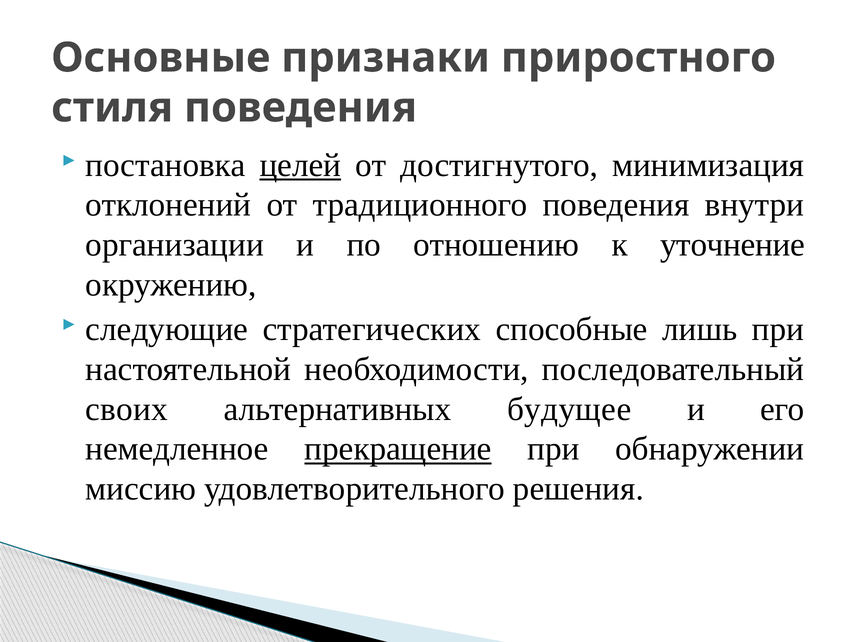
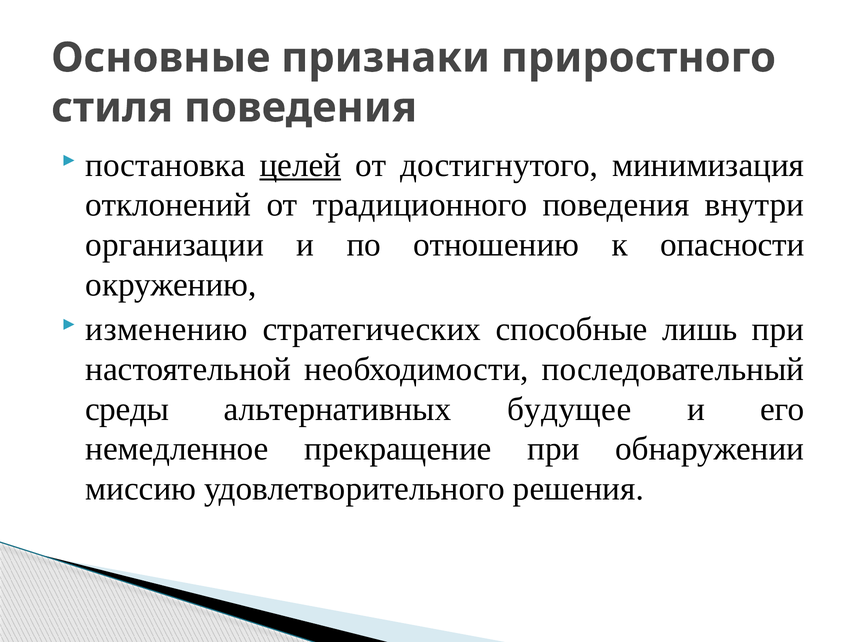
уточнение: уточнение -> опасности (732, 245)
следующие: следующие -> изменению (167, 329)
своих: своих -> среды (127, 409)
прекращение underline: present -> none (398, 449)
